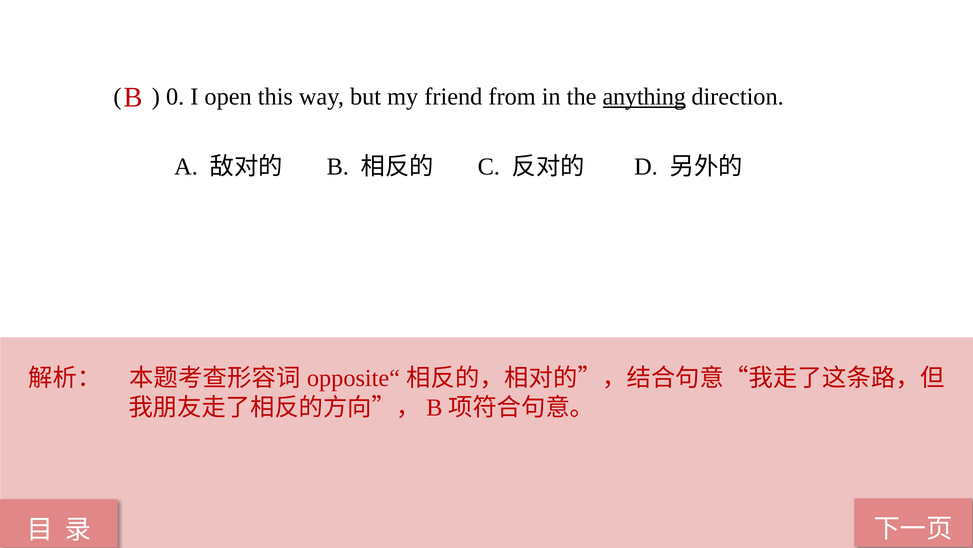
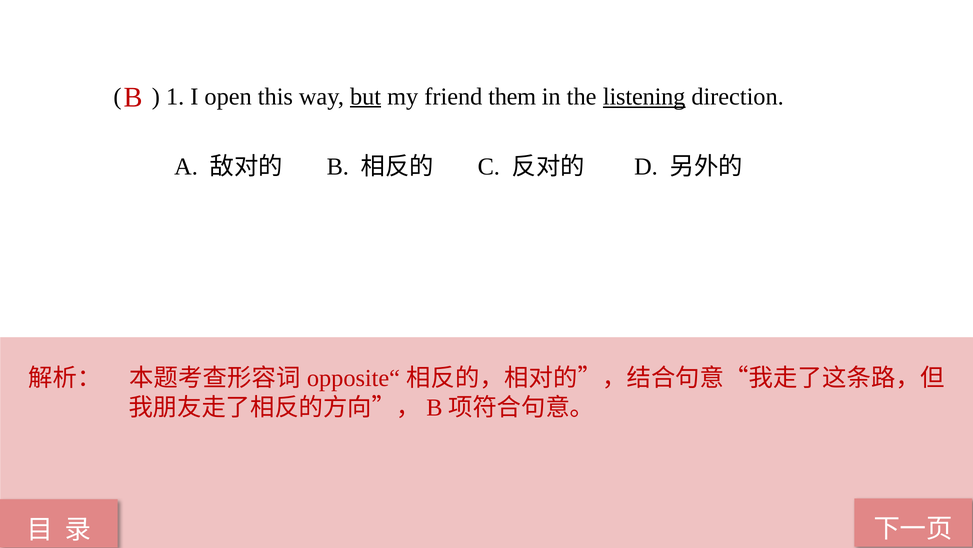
0: 0 -> 1 (175, 96)
but underline: none -> present (366, 96)
from: from -> them (512, 96)
anything: anything -> listening (644, 96)
